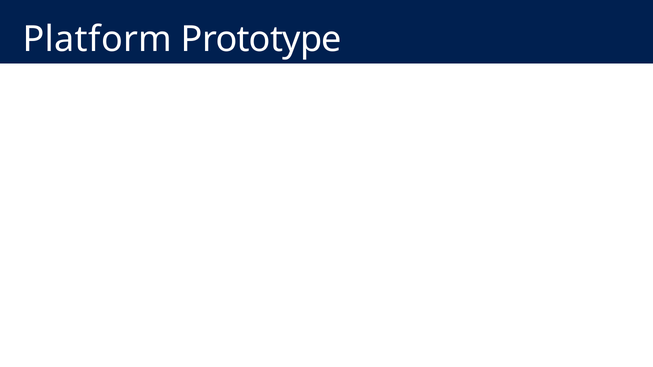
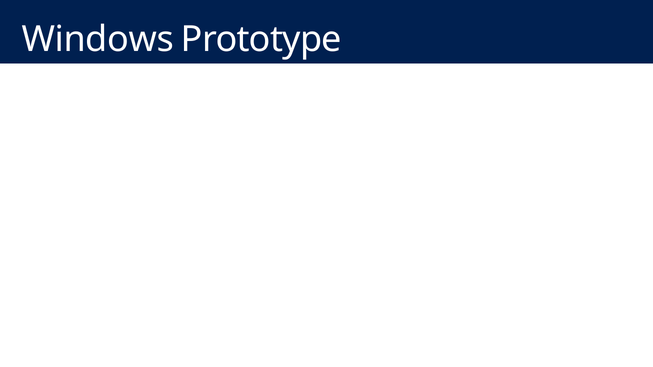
Platform: Platform -> Windows (98, 40)
